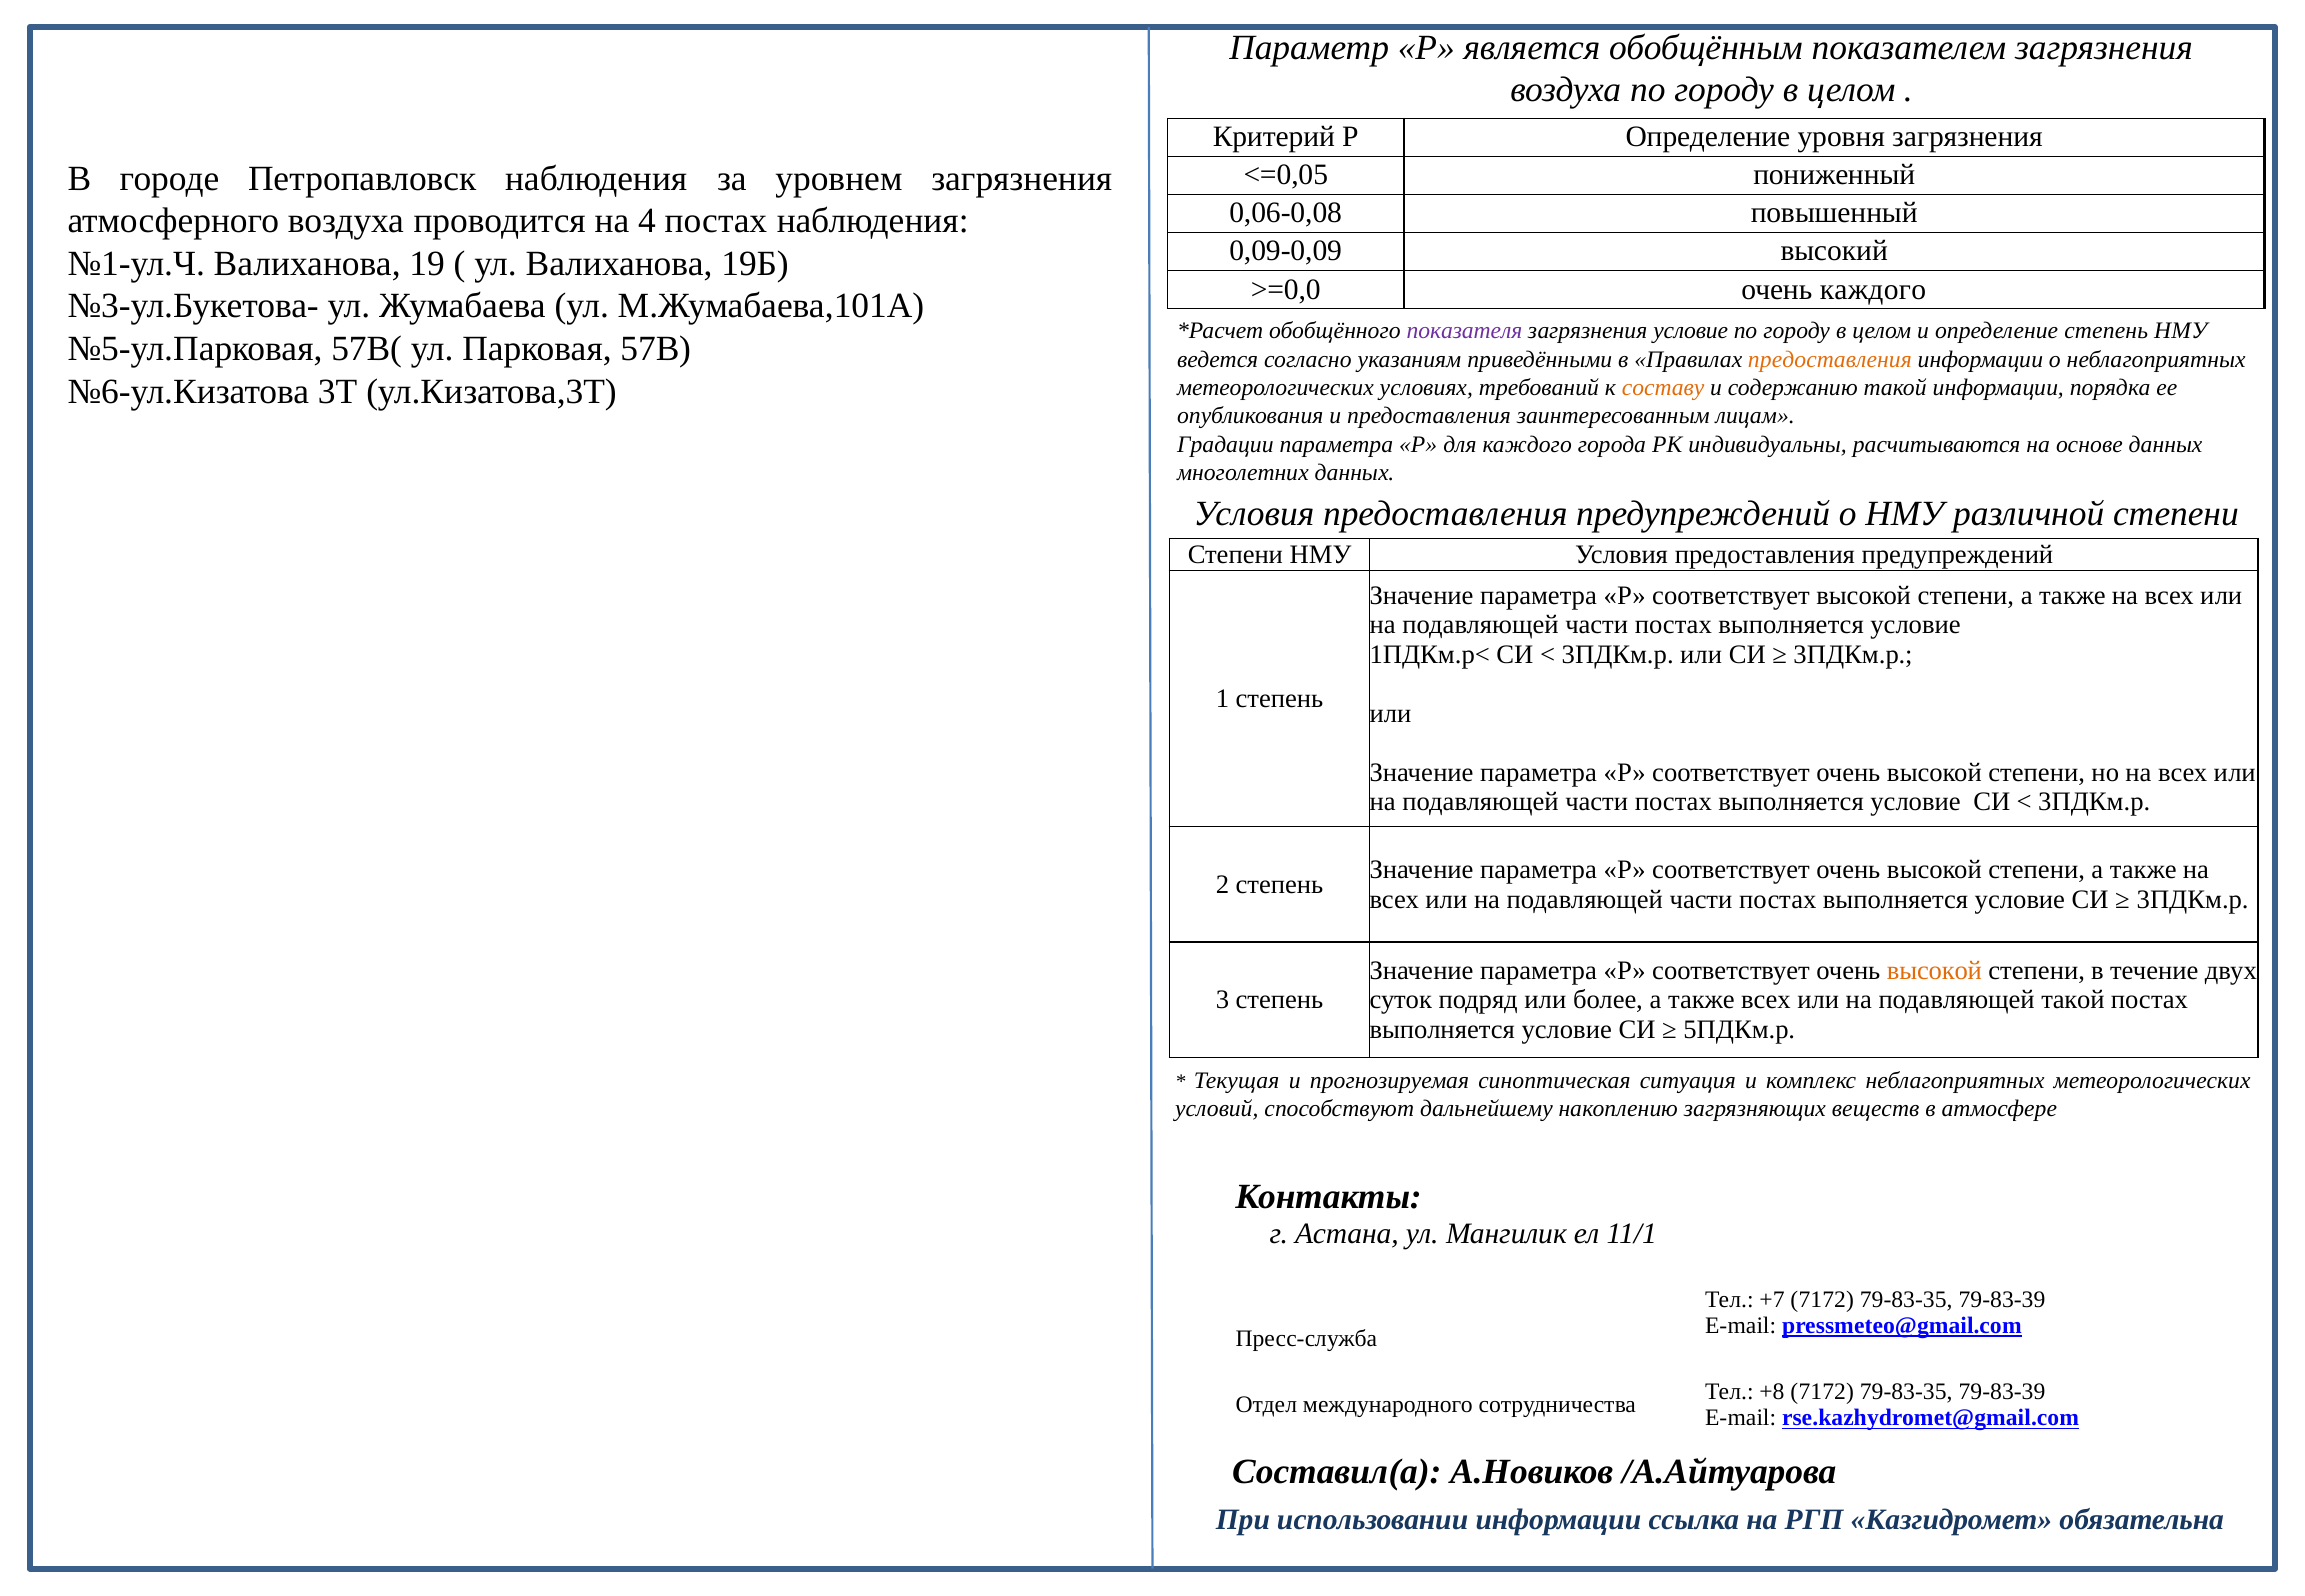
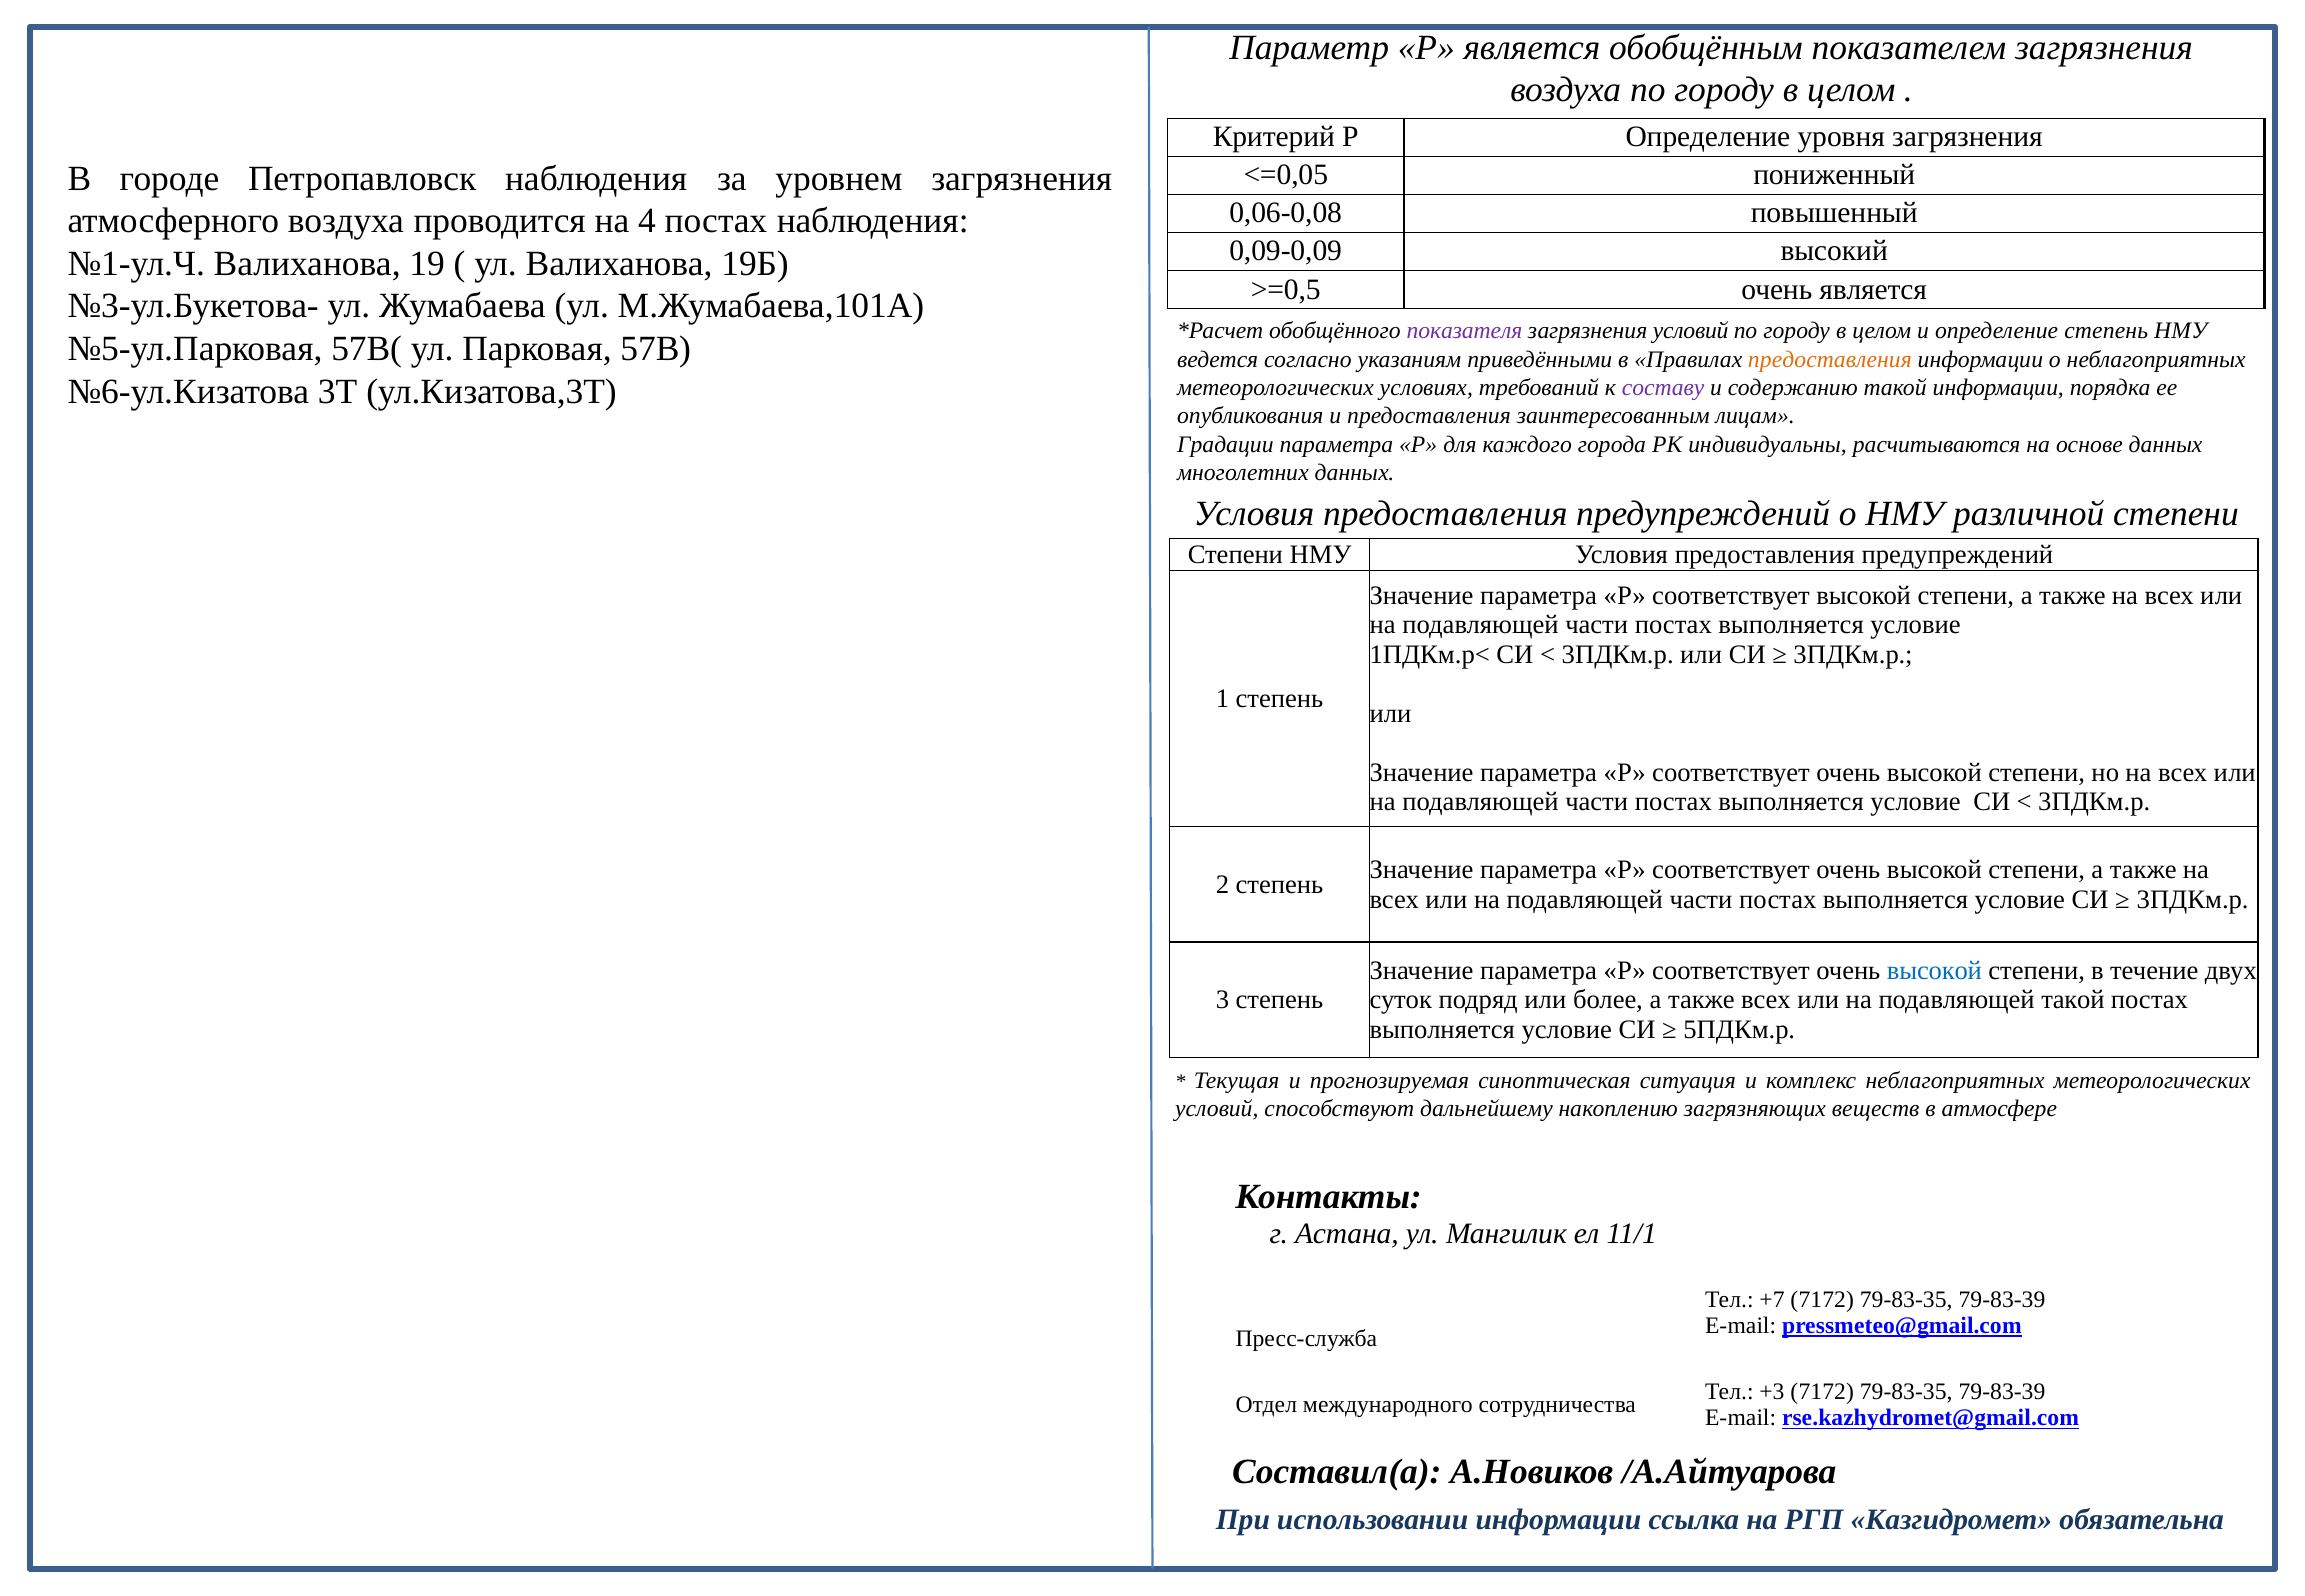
>=0,0: >=0,0 -> >=0,5 (1286, 289)
очень каждого: каждого -> является (1873, 289)
загрязнения условие: условие -> условий (1691, 331)
составу colour: orange -> purple (1663, 388)
высокой colour: orange -> blue (1934, 970)
+8: +8 -> +3 (1772, 1391)
